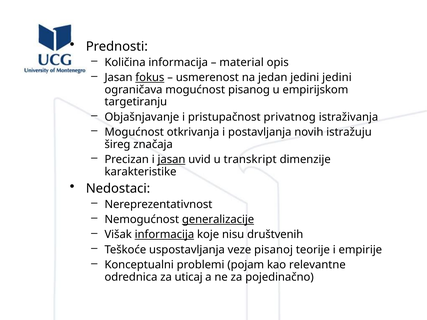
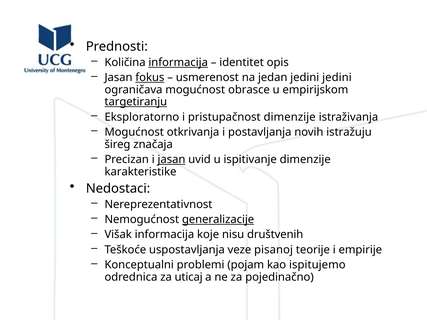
informacija underline: none -> present (178, 62)
material: material -> identitet (242, 62)
pisanog: pisanog -> obrasce (249, 90)
targetiranju underline: none -> present (136, 102)
Objašnjavanje: Objašnjavanje -> Eksploratorno (142, 117)
pristupačnost privatnog: privatnog -> dimenzije (290, 117)
transkript: transkript -> ispitivanje (250, 160)
informacija underline: present -> none (164, 235)
relevantne: relevantne -> ispitujemo (317, 265)
